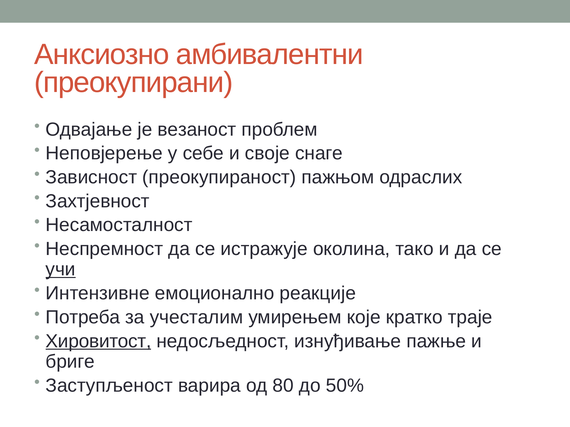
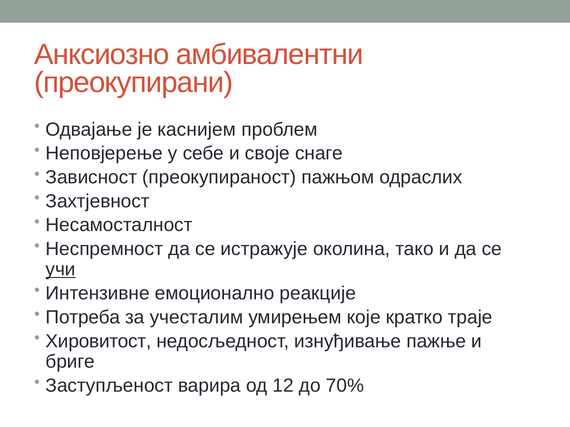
везаност: везаност -> каснијем (197, 130)
Хировитост underline: present -> none (98, 341)
80: 80 -> 12 (283, 386)
50%: 50% -> 70% (345, 386)
